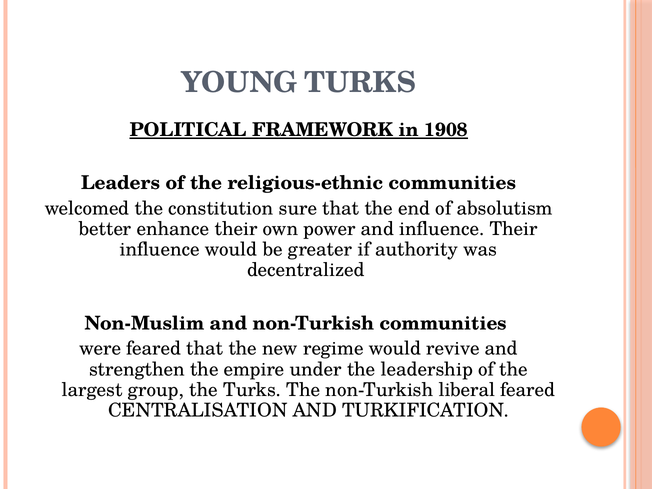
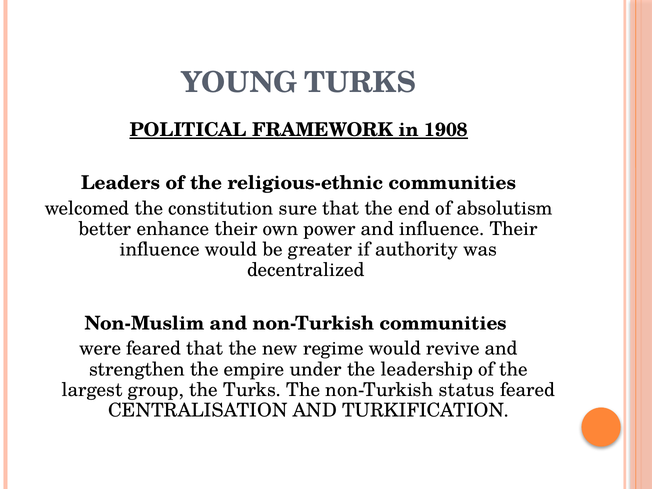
liberal: liberal -> status (467, 390)
